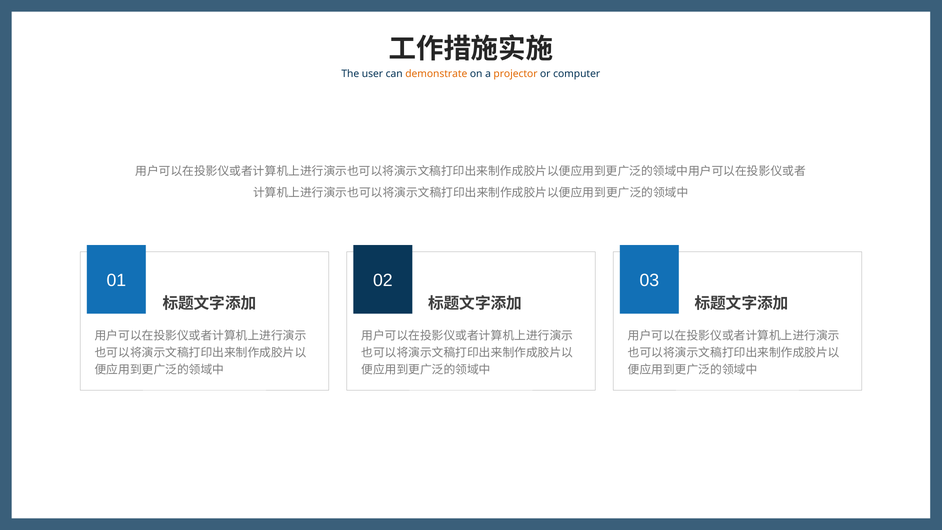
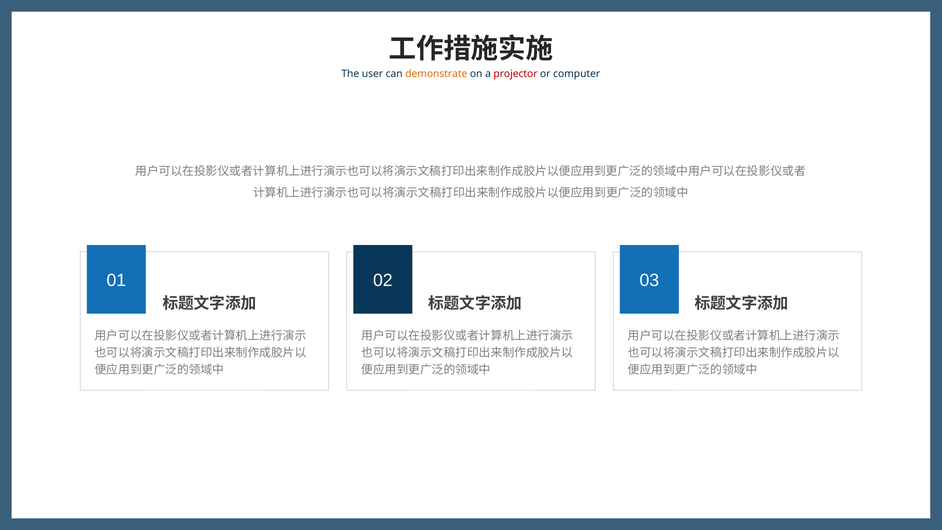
projector colour: orange -> red (516, 74)
